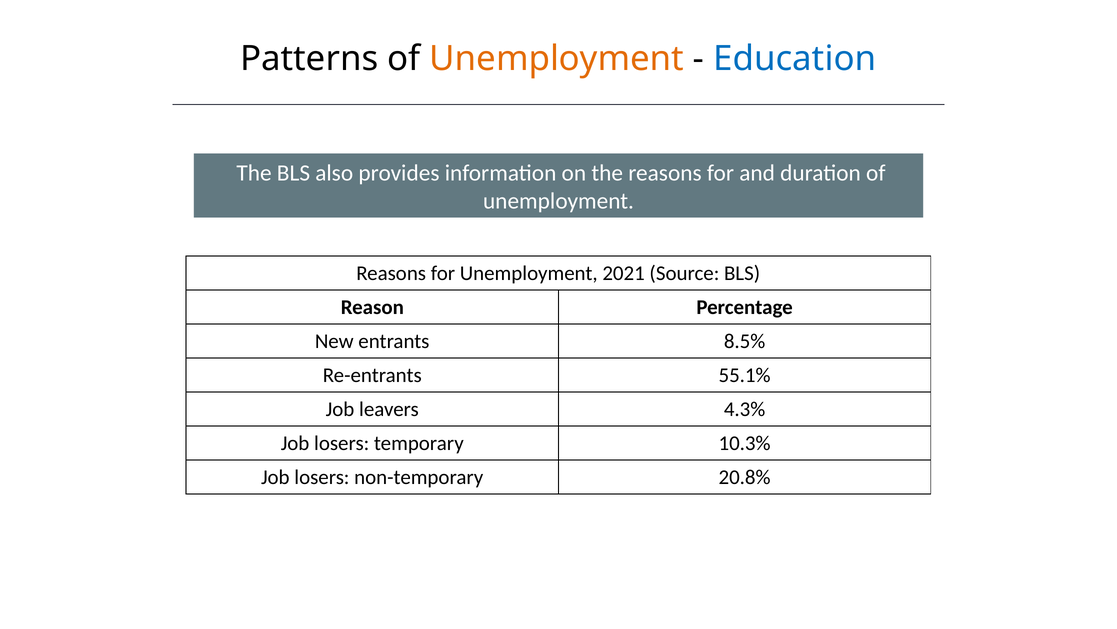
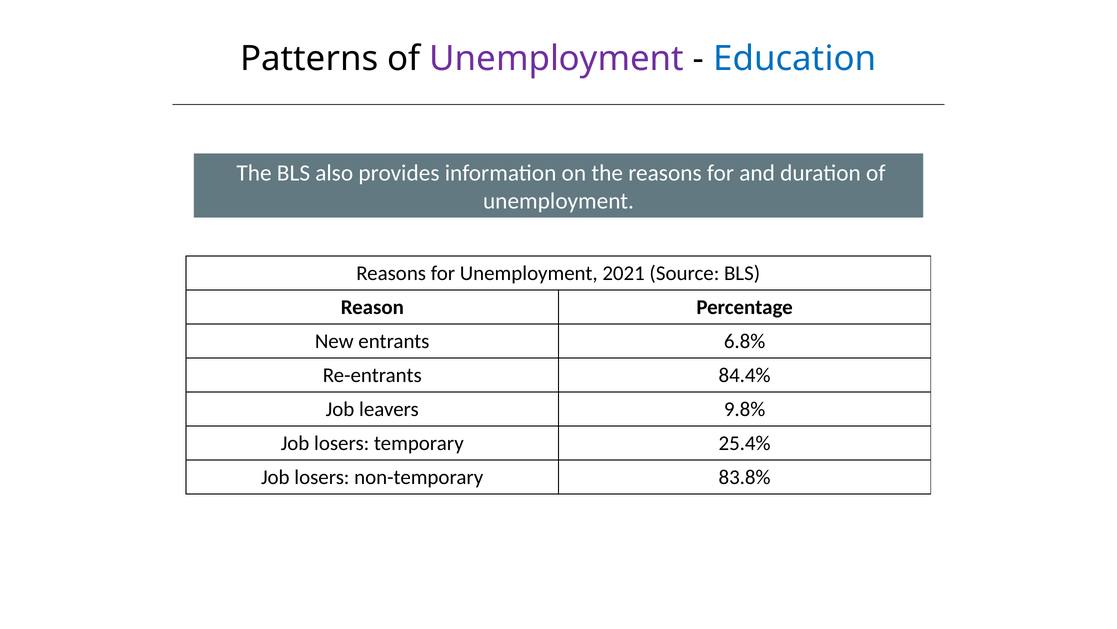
Unemployment colour: orange -> purple (557, 59)
8.5%: 8.5% -> 6.8% (745, 341)
55.1%: 55.1% -> 84.4% (745, 375)
4.3%: 4.3% -> 9.8% (745, 409)
10.3%: 10.3% -> 25.4% (745, 443)
20.8%: 20.8% -> 83.8% (745, 477)
